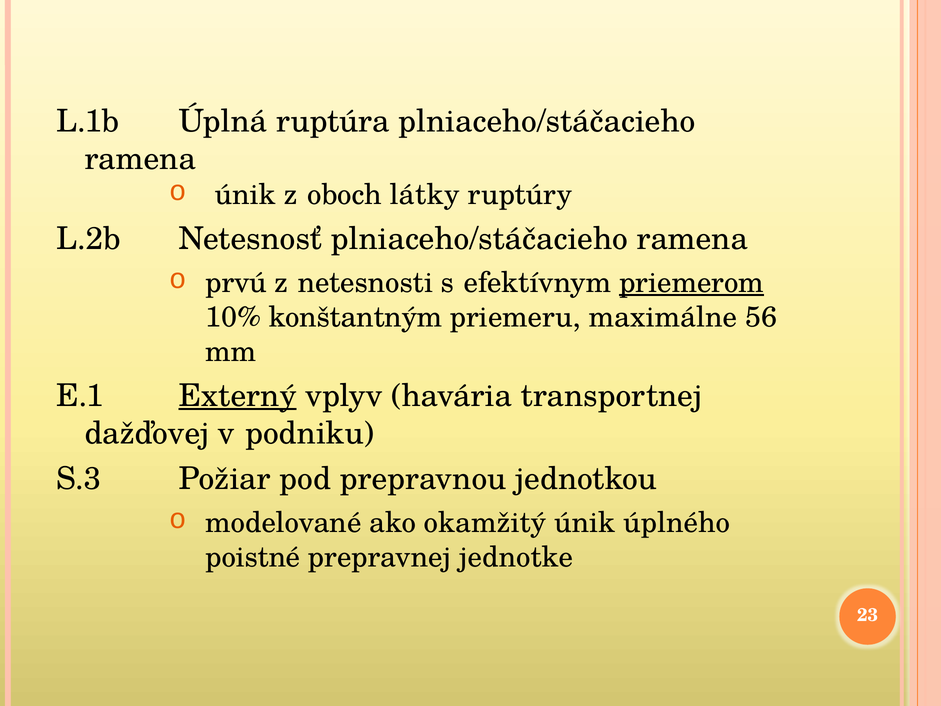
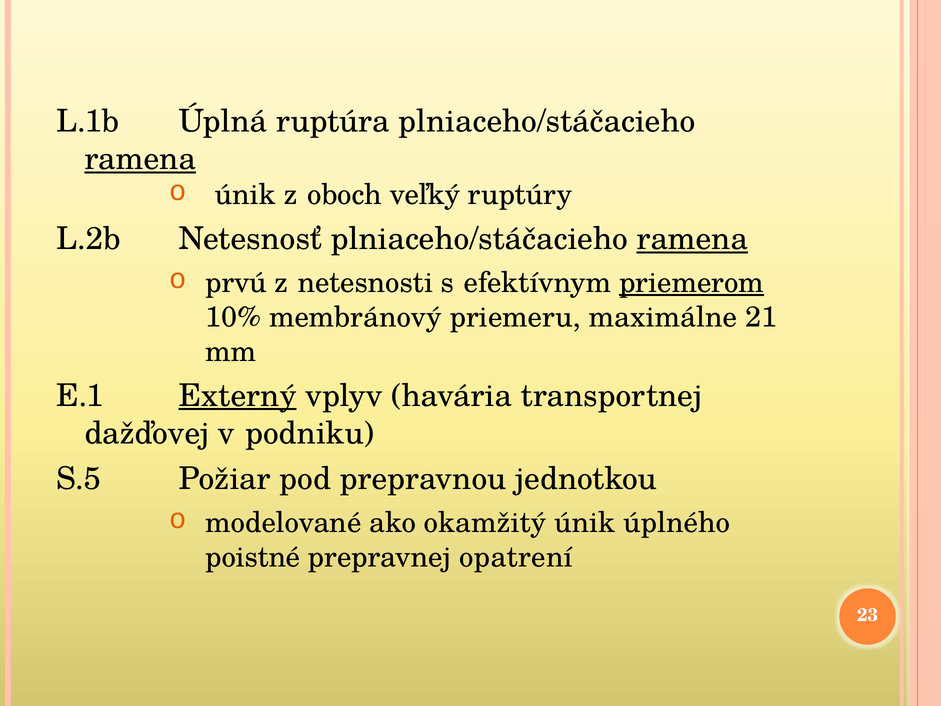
ramena underline: none -> present (140, 159)
látky: látky -> veľký (425, 195)
ramena underline: none -> present (692, 239)
konštantným: konštantným -> membránový (355, 317)
56: 56 -> 21 (761, 317)
S.3: S.3 -> S.5 (79, 479)
jednotke: jednotke -> opatrení (516, 557)
